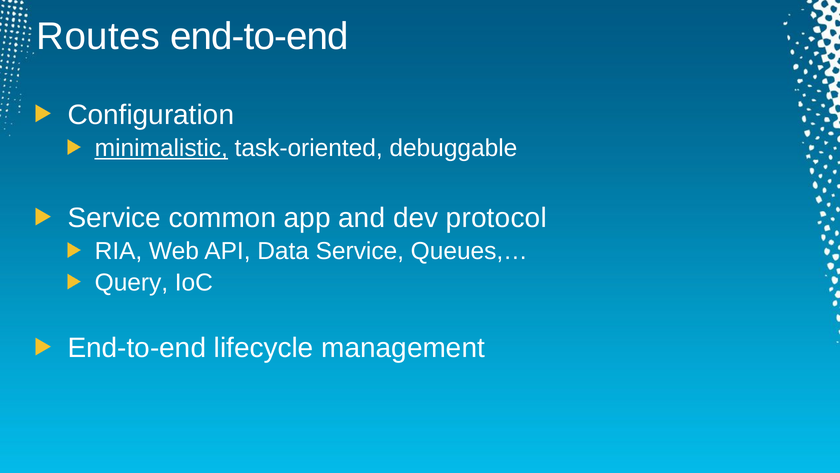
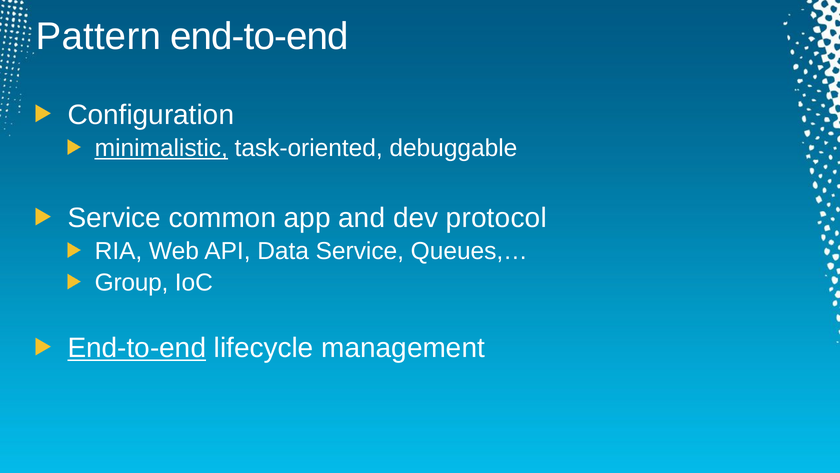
Routes: Routes -> Pattern (98, 36)
Query: Query -> Group (132, 283)
End-to-end underline: none -> present (137, 348)
